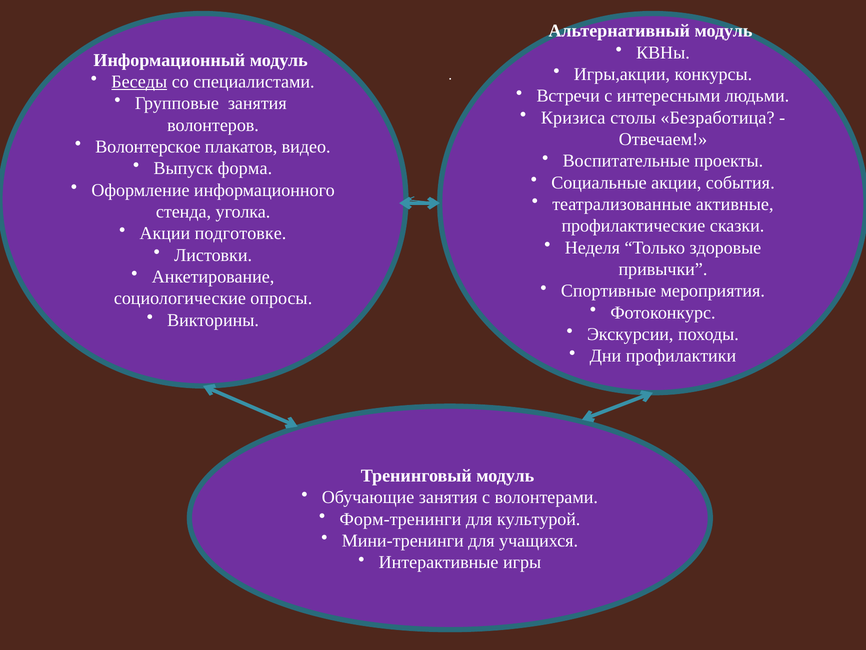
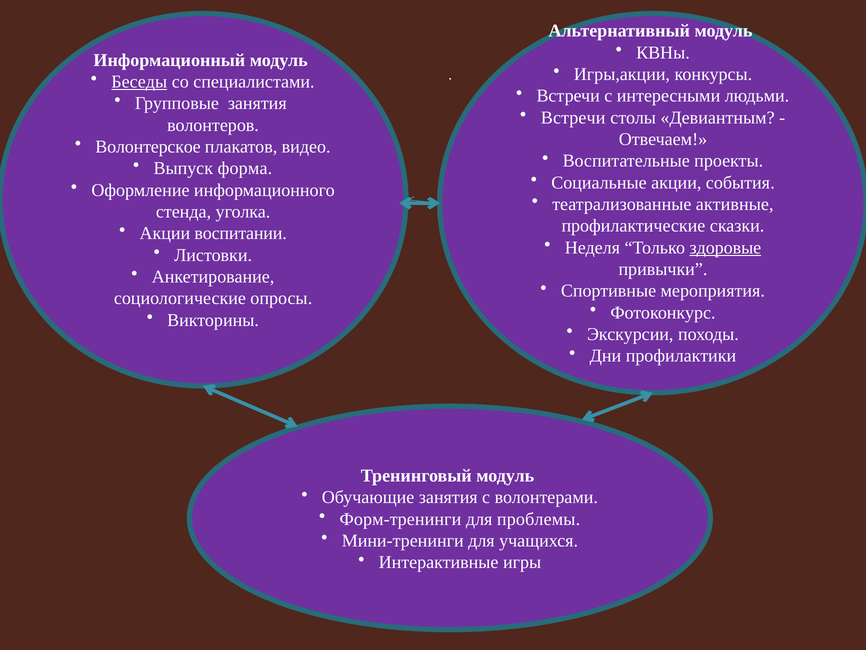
Кризиса: Кризиса -> Встречи (573, 118)
Безработица: Безработица -> Девиантным (718, 118)
подготовке: подготовке -> воспитании (241, 233)
здоровые underline: none -> present (725, 248)
культурой: культурой -> проблемы (539, 519)
